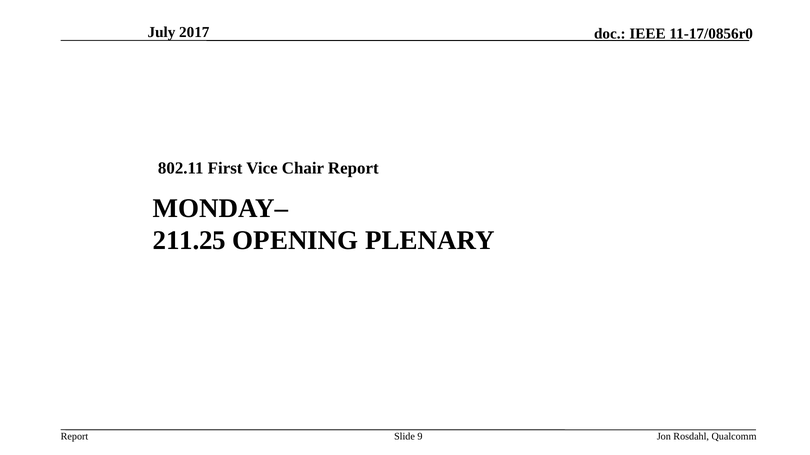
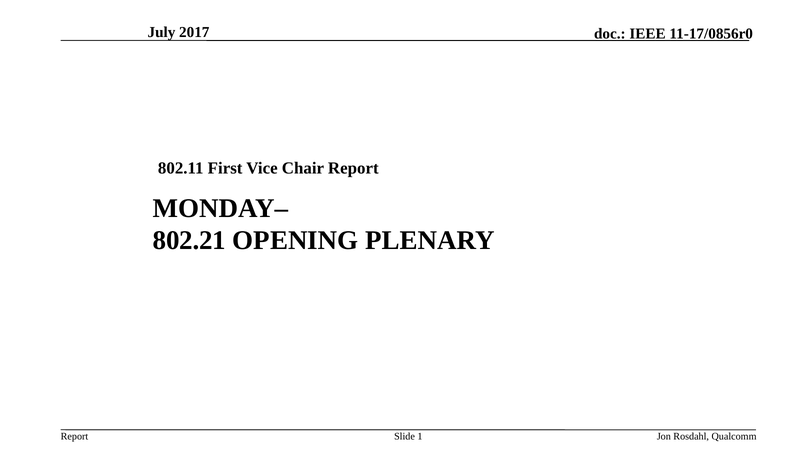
211.25: 211.25 -> 802.21 (189, 241)
9: 9 -> 1 (420, 437)
